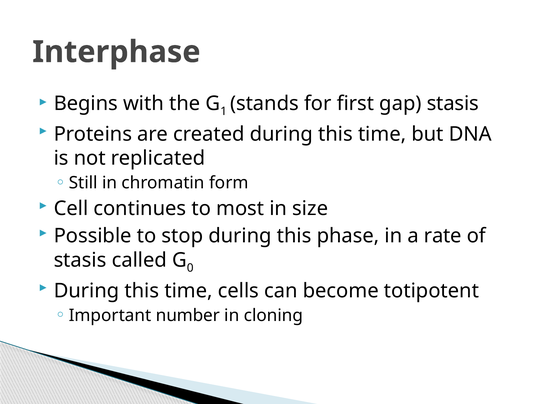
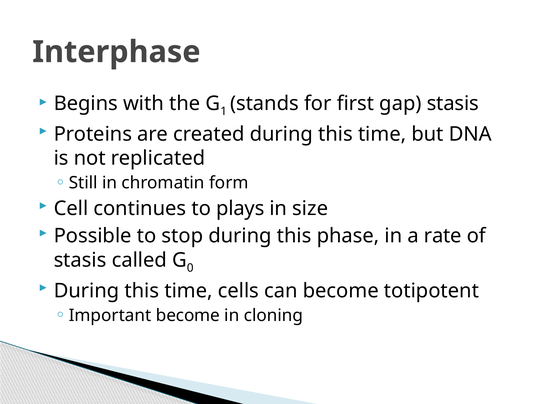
most: most -> plays (240, 208)
Important number: number -> become (188, 315)
